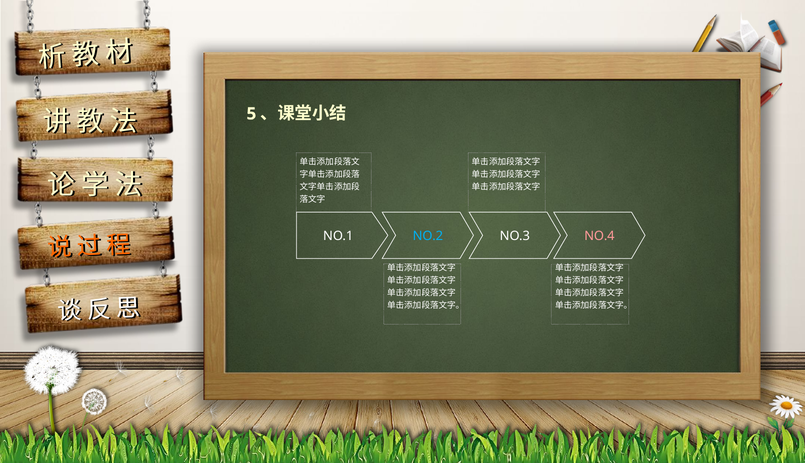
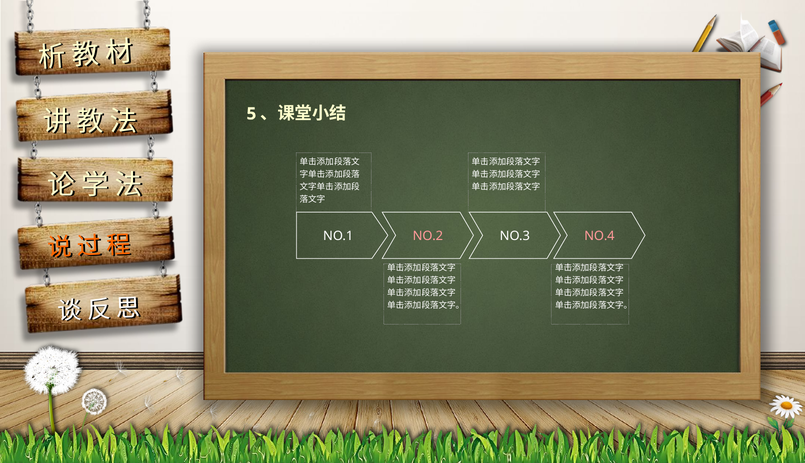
NO.2 colour: light blue -> pink (428, 236)
